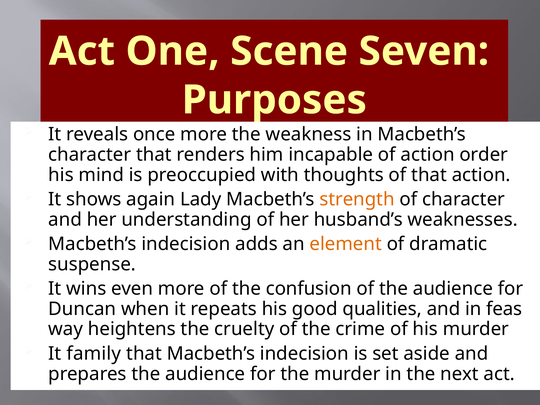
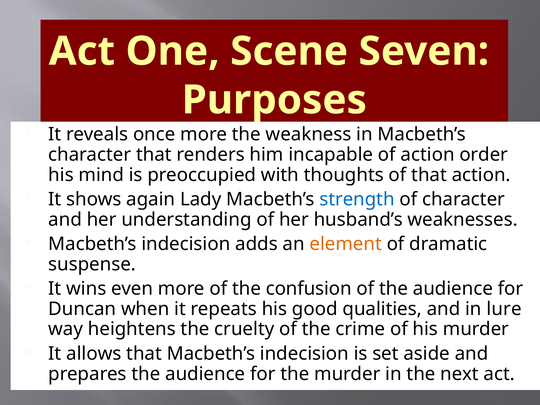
strength colour: orange -> blue (357, 199)
feas: feas -> lure (504, 309)
family: family -> allows (94, 354)
